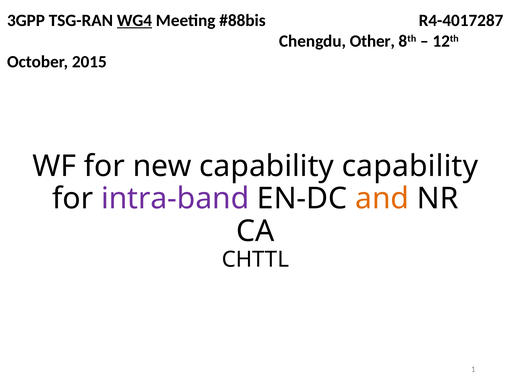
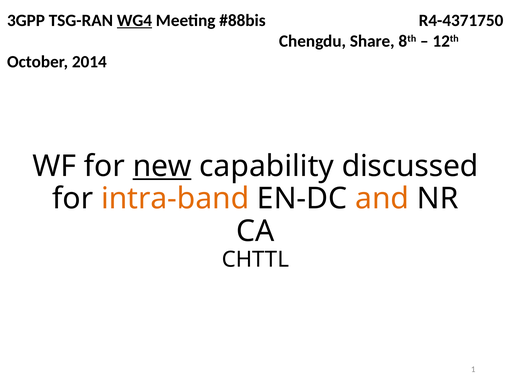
R4-4017287: R4-4017287 -> R4-4371750 (461, 21)
Other: Other -> Share (372, 41)
2015: 2015 -> 2014 (89, 62)
new underline: none -> present (162, 166)
capability capability: capability -> discussed (410, 166)
intra-band colour: purple -> orange (175, 199)
